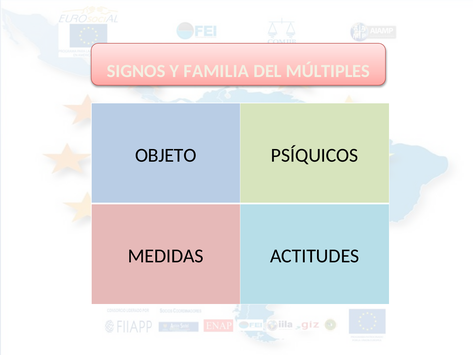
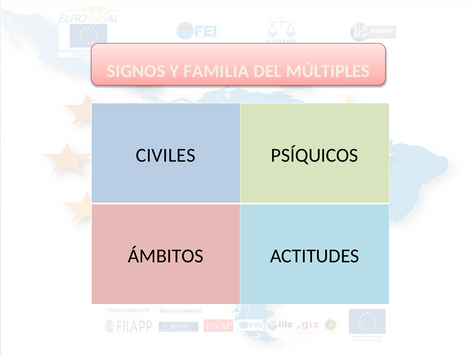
OBJETO: OBJETO -> CIVILES (166, 155)
MEDIDAS: MEDIDAS -> ÁMBITOS (166, 256)
